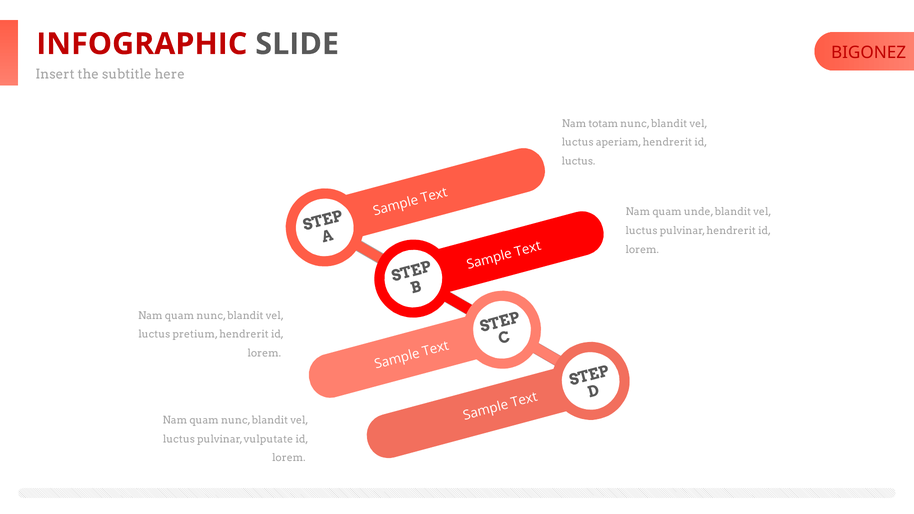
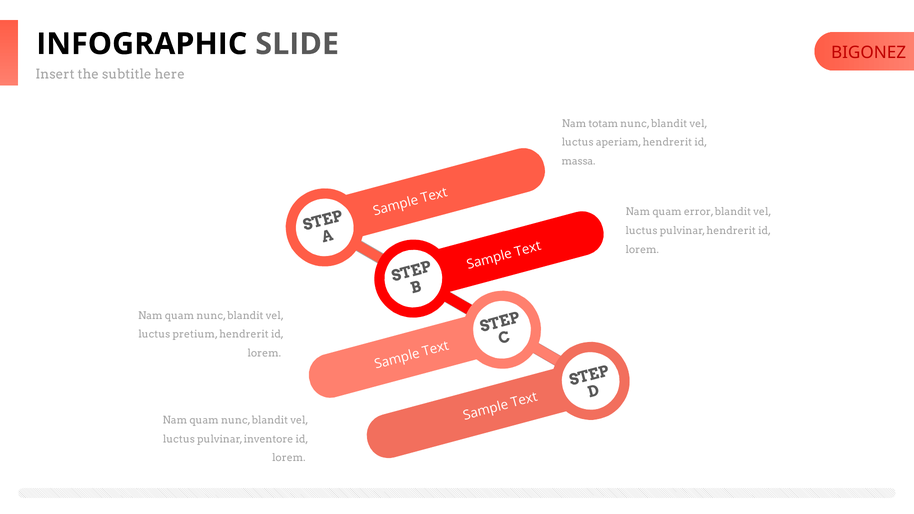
INFOGRAPHIC colour: red -> black (142, 44)
luctus: luctus -> massa (579, 161)
unde: unde -> error (699, 212)
vulputate: vulputate -> inventore (269, 439)
